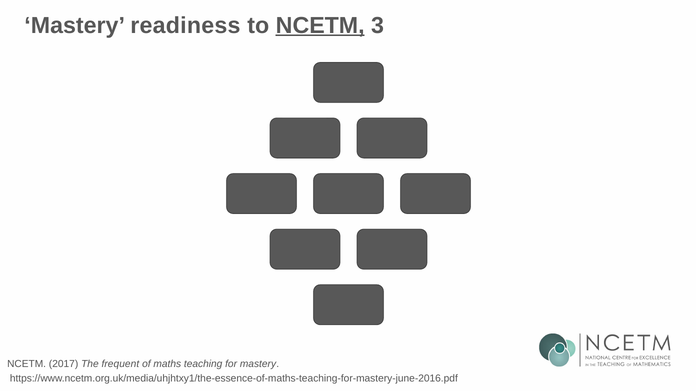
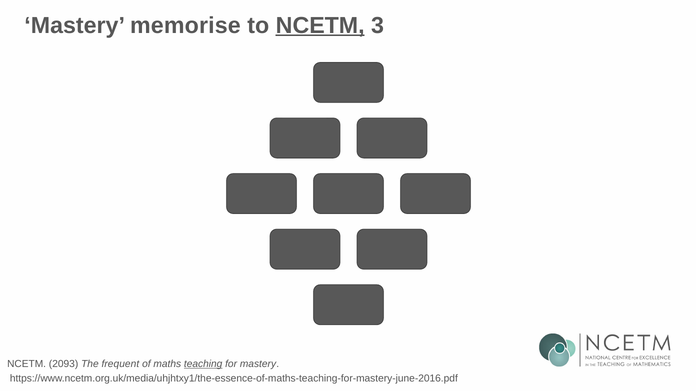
readiness: readiness -> memorise (185, 25)
2017: 2017 -> 2093 (64, 364)
teaching underline: none -> present (203, 364)
